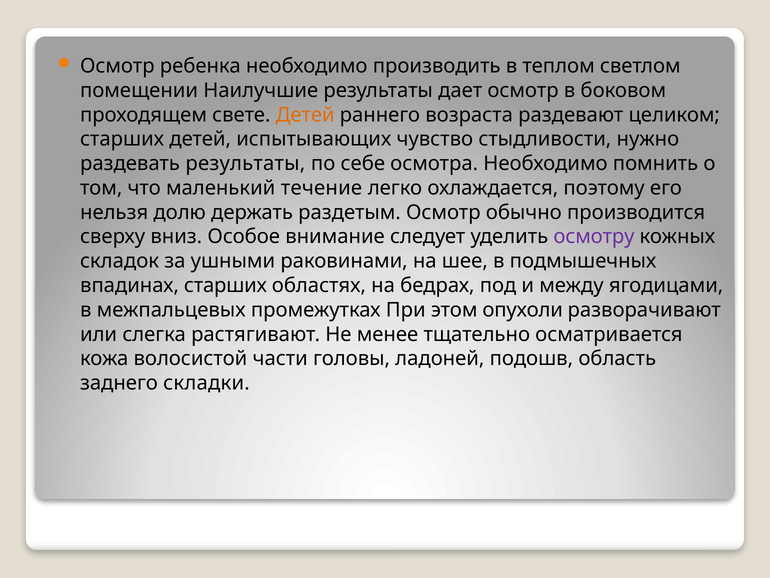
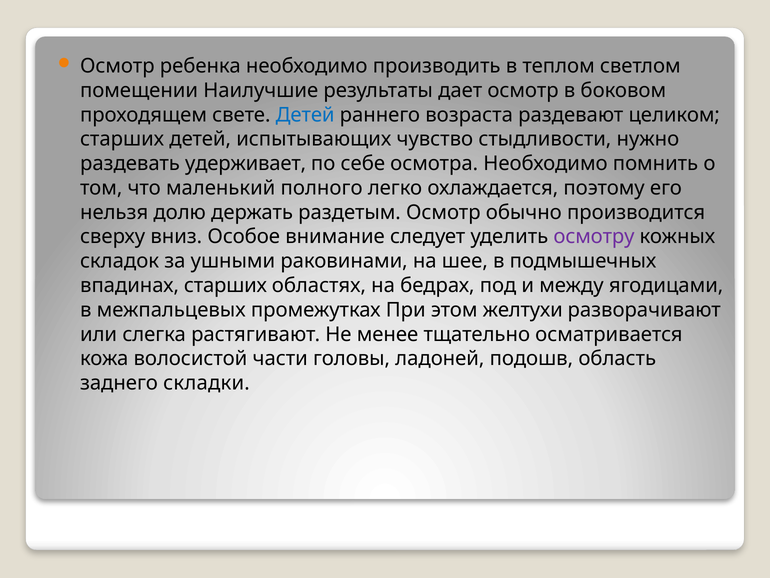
Детей colour: orange -> blue (305, 115)
раздевать результаты: результаты -> удерживает (246, 163)
течение: течение -> полного (322, 188)
опухоли: опухоли -> желтухи (523, 310)
